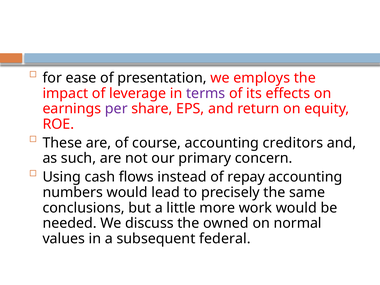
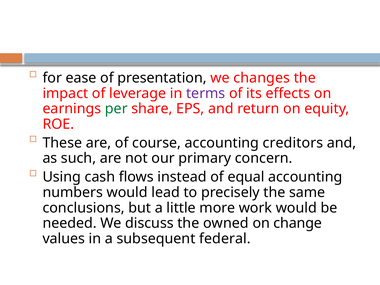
employs: employs -> changes (262, 78)
per colour: purple -> green (116, 109)
repay: repay -> equal (246, 177)
normal: normal -> change (298, 223)
